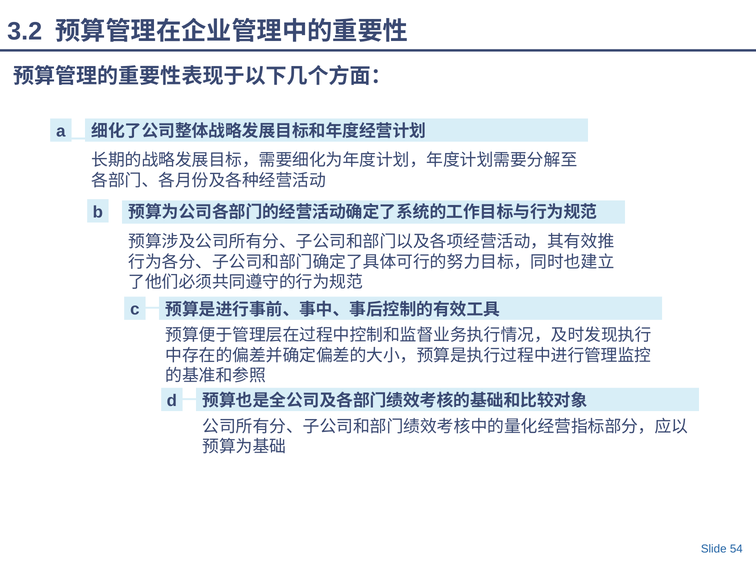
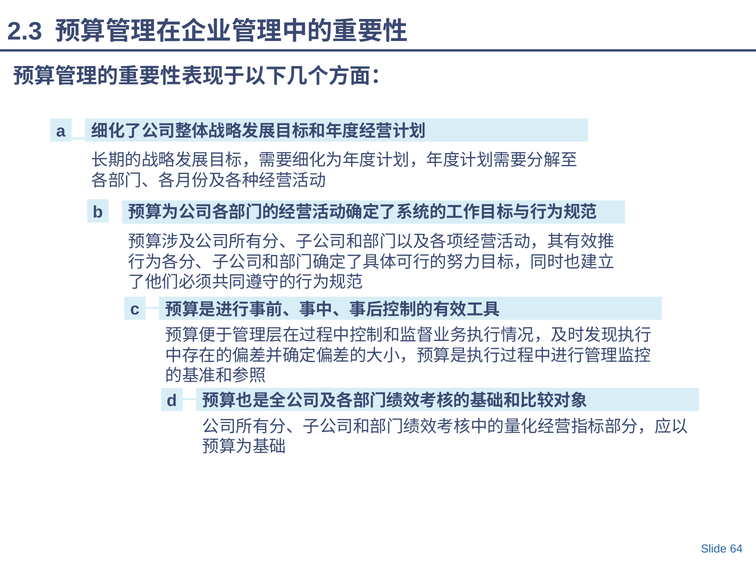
3.2: 3.2 -> 2.3 (25, 31)
54: 54 -> 64 (736, 549)
